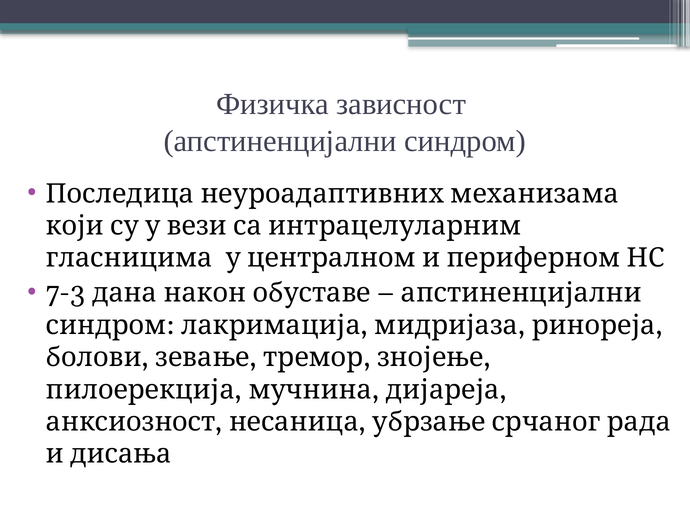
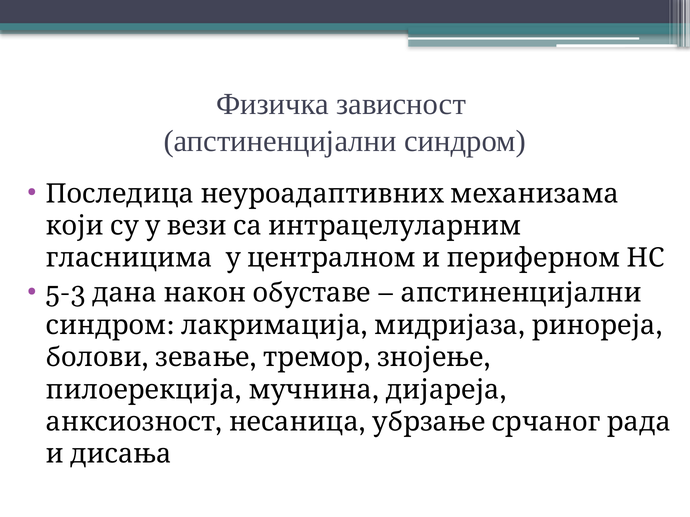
7-3: 7-3 -> 5-3 (66, 293)
